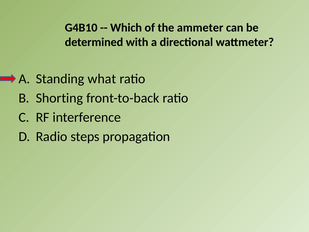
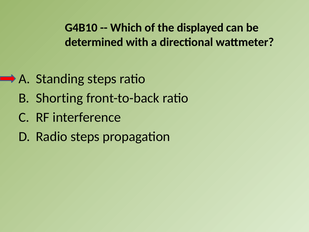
ammeter: ammeter -> displayed (200, 28)
Standing what: what -> steps (102, 79)
